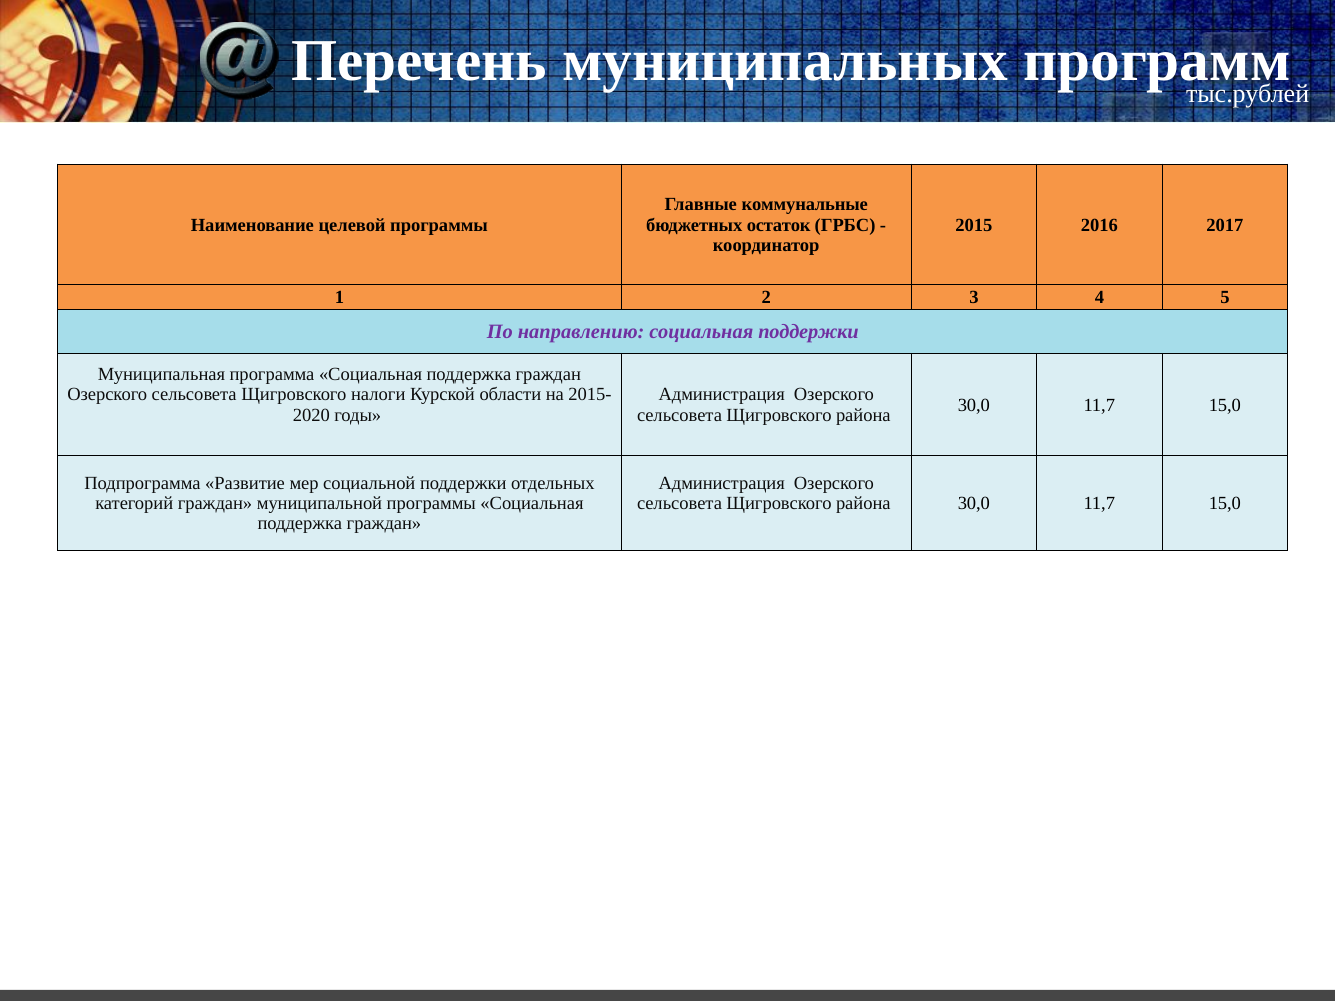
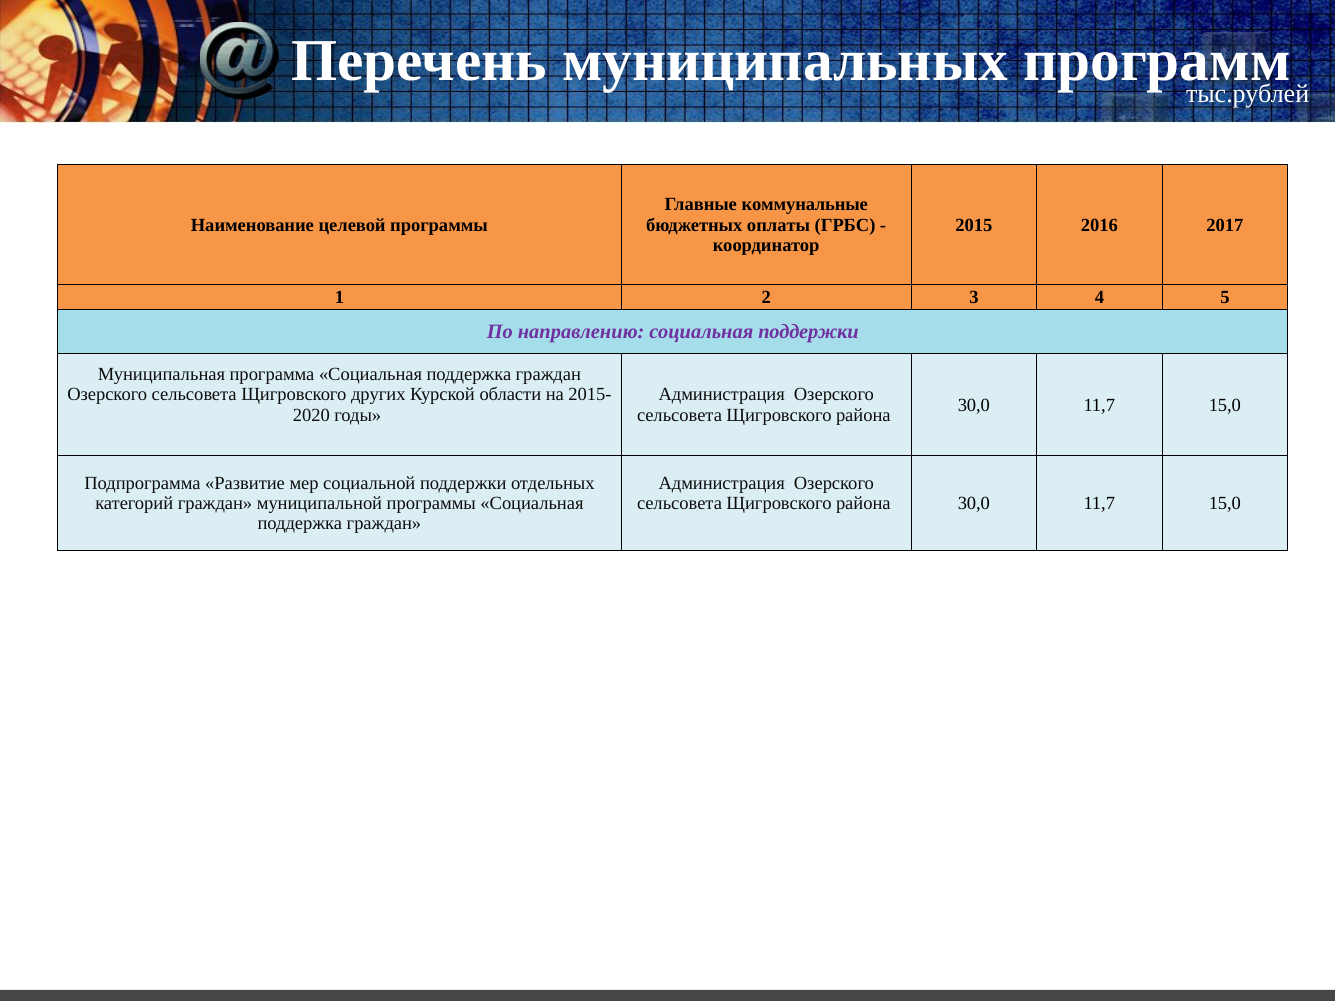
остаток: остаток -> оплаты (779, 225)
налоги: налоги -> других (378, 395)
